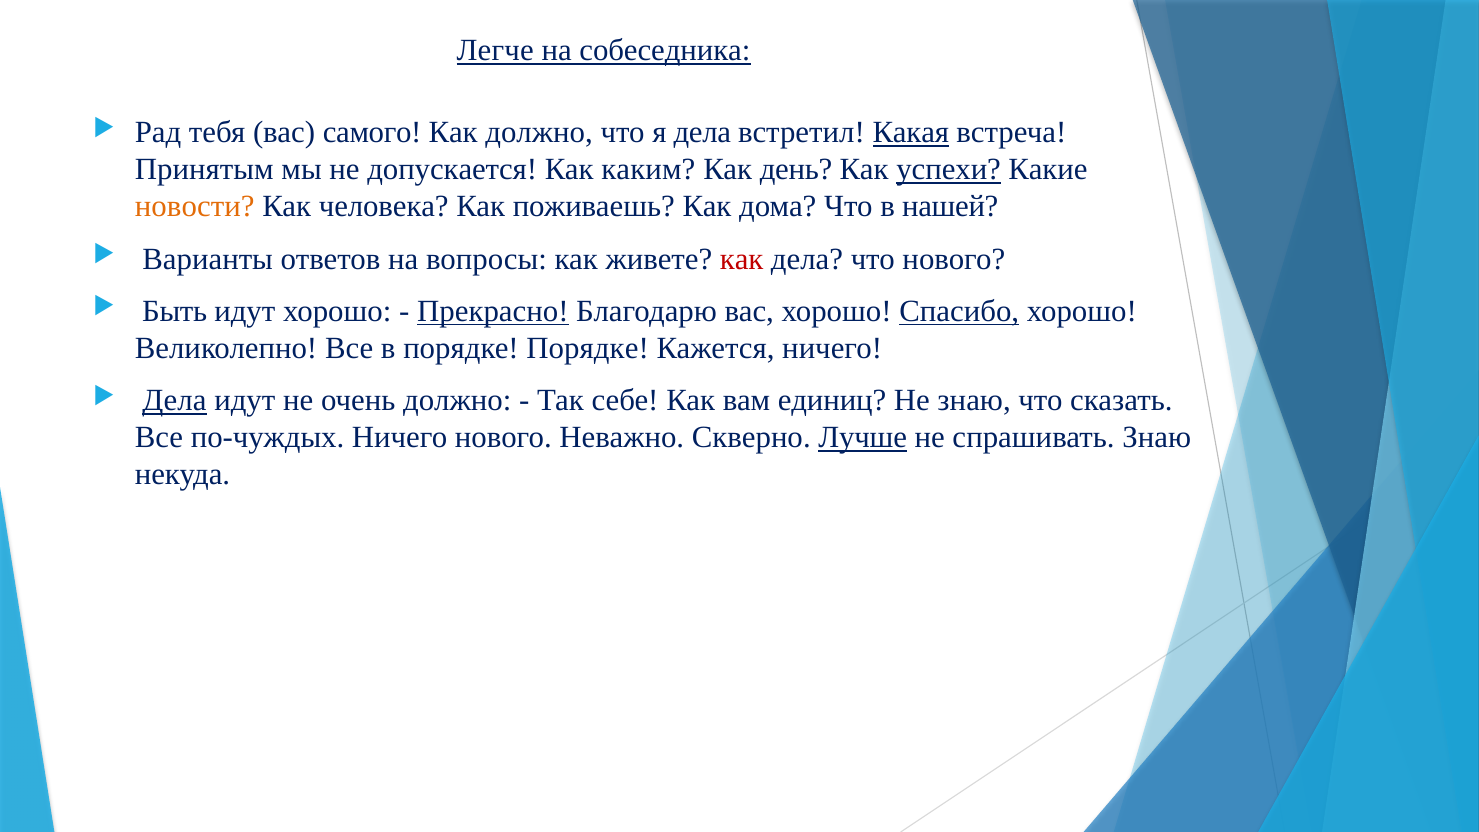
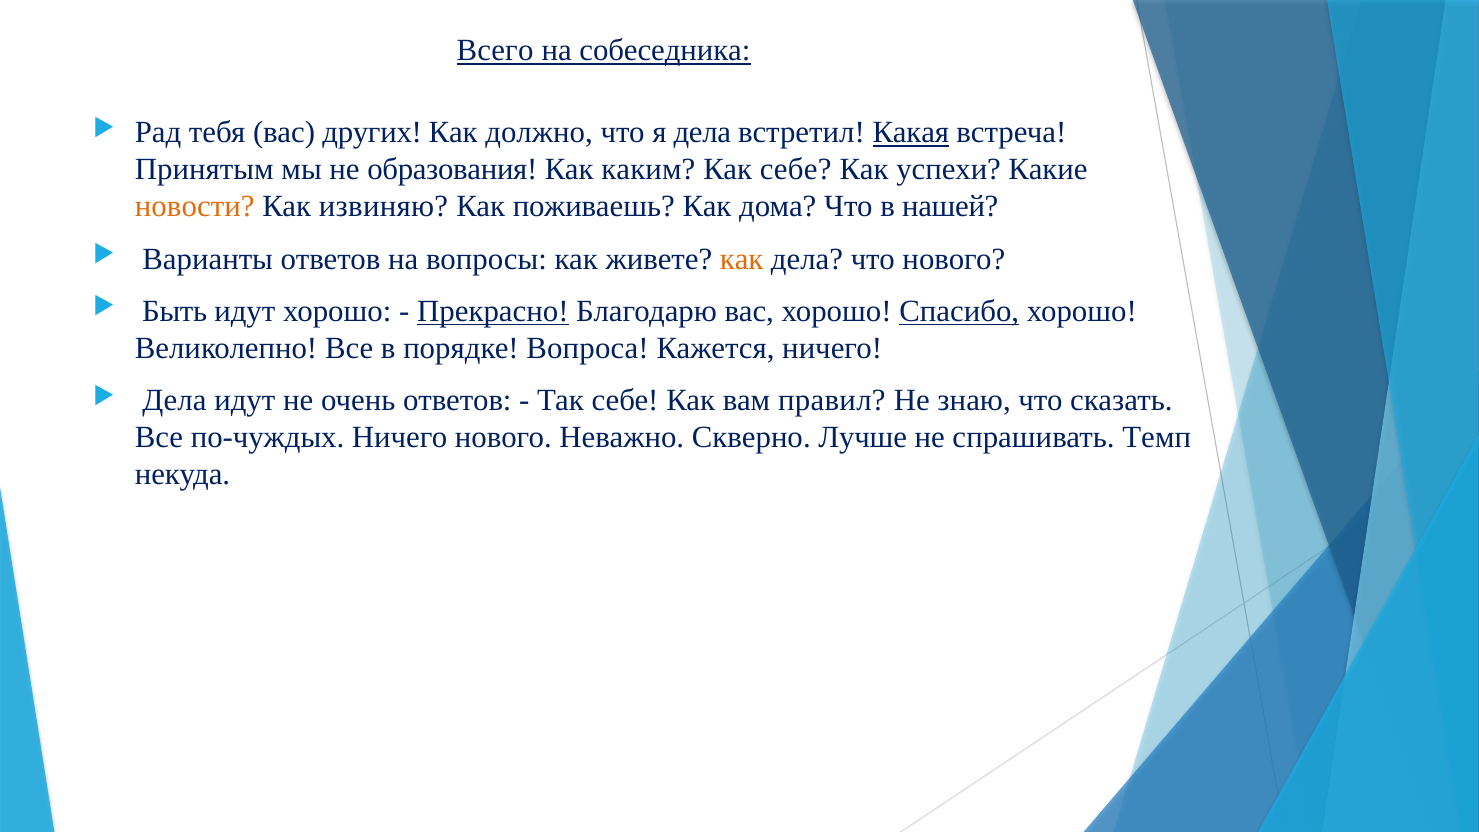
Легче: Легче -> Всего (495, 50)
самого: самого -> других (372, 132)
допускается: допускается -> образования (452, 169)
Как день: день -> себе (796, 169)
успехи underline: present -> none (949, 169)
человека: человека -> извиняю (384, 206)
как colour: red -> orange (742, 259)
порядке Порядке: Порядке -> Вопроса (588, 348)
Дела underline: present -> none (174, 401)
очень должно: должно -> ответов (457, 401)
единиц: единиц -> правил (832, 401)
Лучше underline: present -> none (863, 438)
спрашивать Знаю: Знаю -> Темп (1157, 438)
